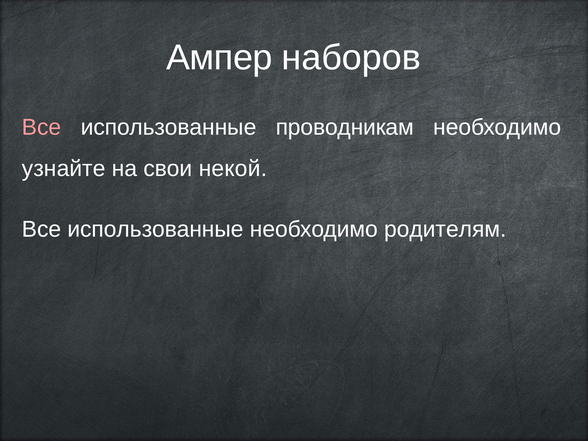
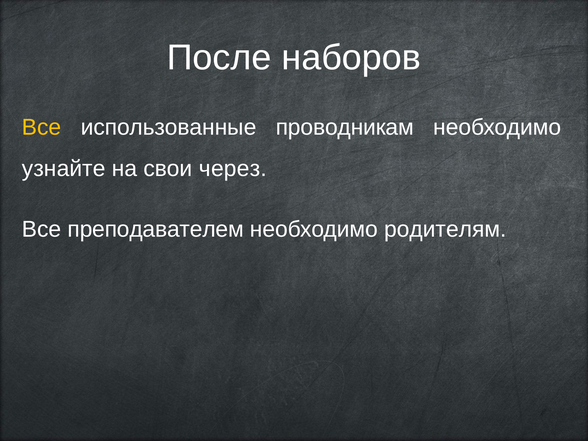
Ампер: Ампер -> После (219, 58)
Все colour: pink -> yellow (42, 127)
некой: некой -> через (233, 169)
использованные: использованные -> преподавателем (156, 229)
